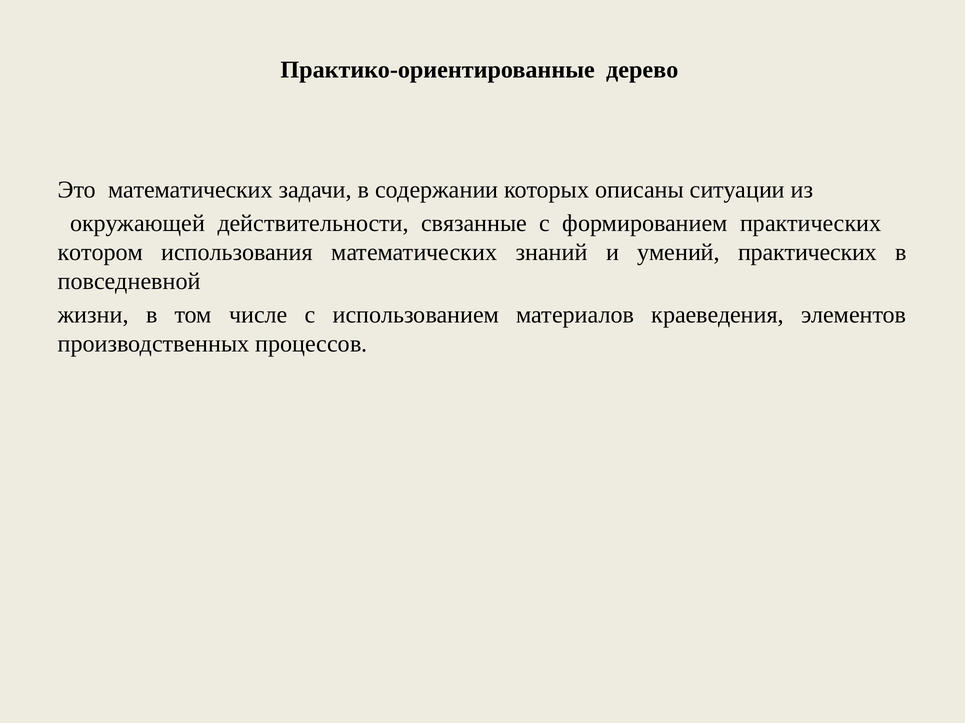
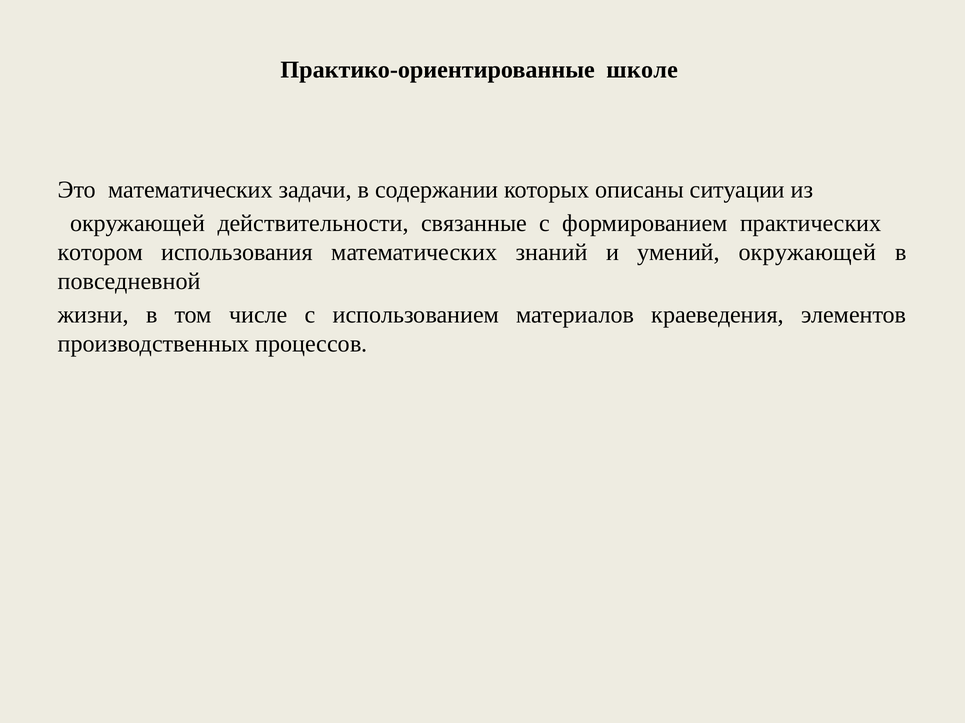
дерево: дерево -> школе (642, 70)
умений практических: практических -> окружающей (807, 253)
